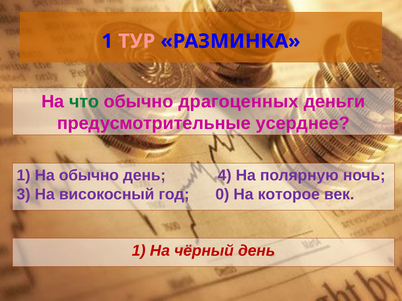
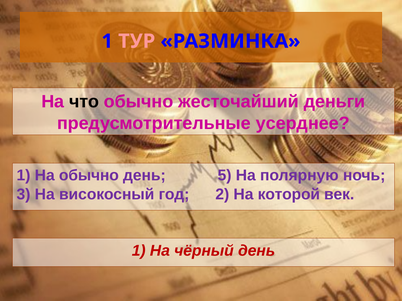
что colour: green -> black (84, 102)
драгоценных: драгоценных -> жесточайший (238, 102)
4: 4 -> 5 (225, 176)
0: 0 -> 2 (222, 195)
которое: которое -> которой (289, 195)
